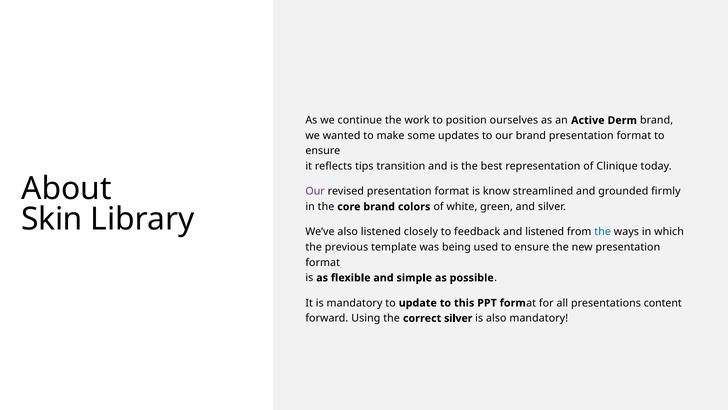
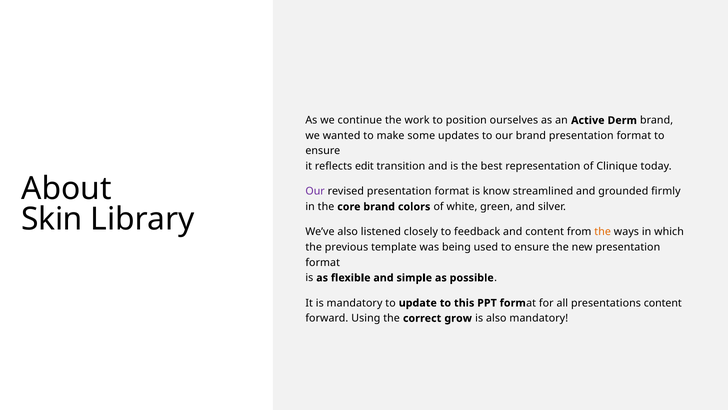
tips: tips -> edit (364, 166)
and listened: listened -> content (545, 232)
the colour: blue -> orange (603, 232)
correct silver: silver -> grow (458, 318)
